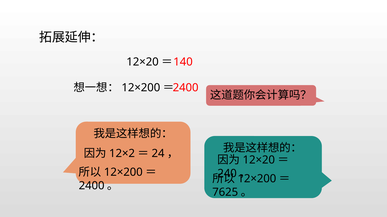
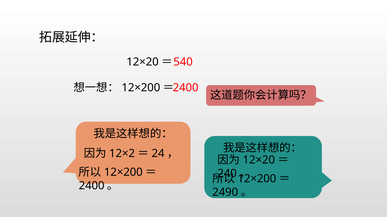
140: 140 -> 540 (183, 62)
7625: 7625 -> 2490 (225, 193)
